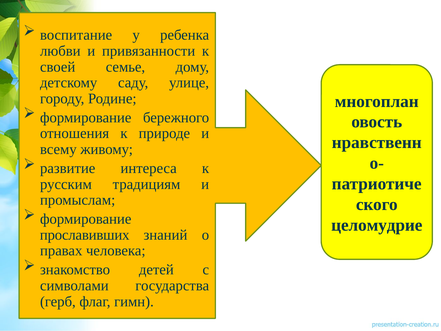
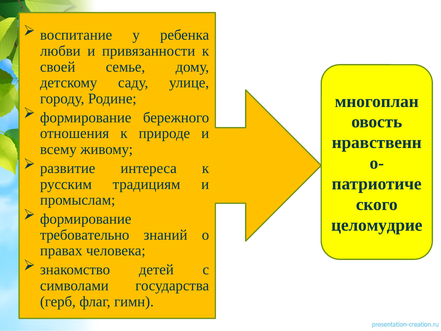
прославивших: прославивших -> требовательно (85, 235)
